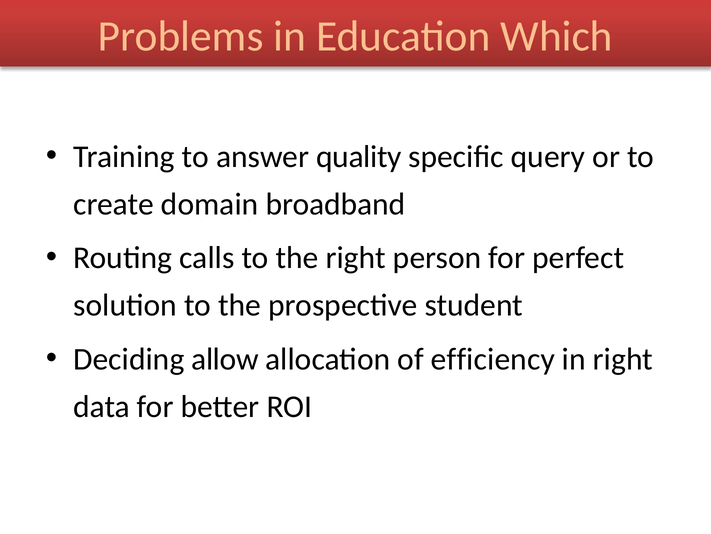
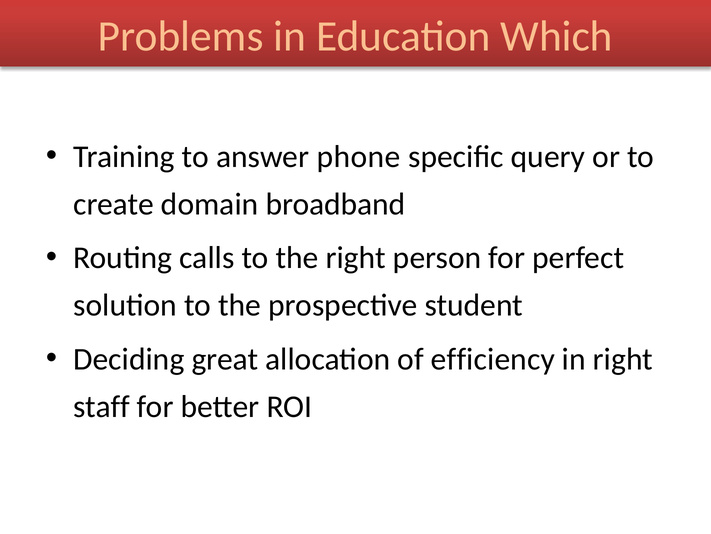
quality: quality -> phone (359, 156)
allow: allow -> great (225, 359)
data: data -> staff (102, 406)
